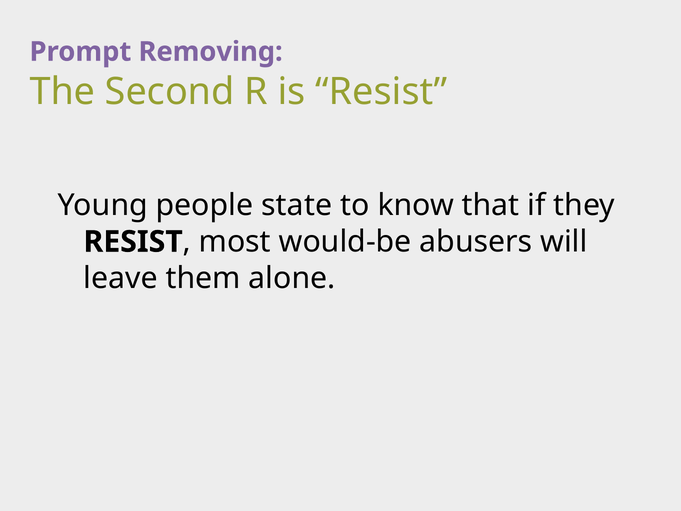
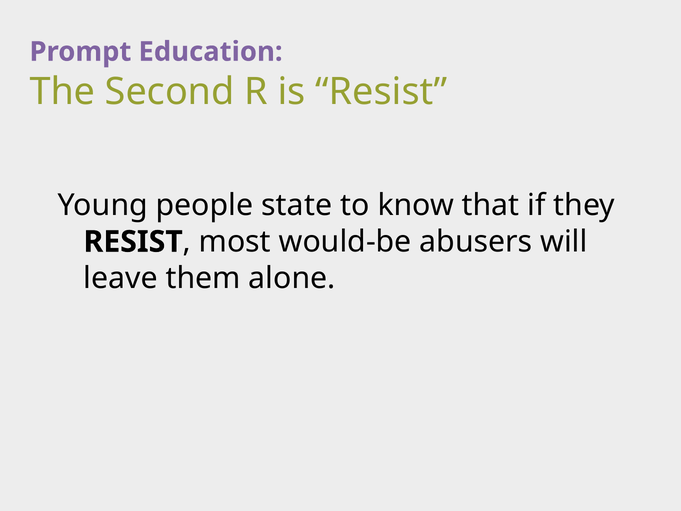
Removing: Removing -> Education (211, 52)
